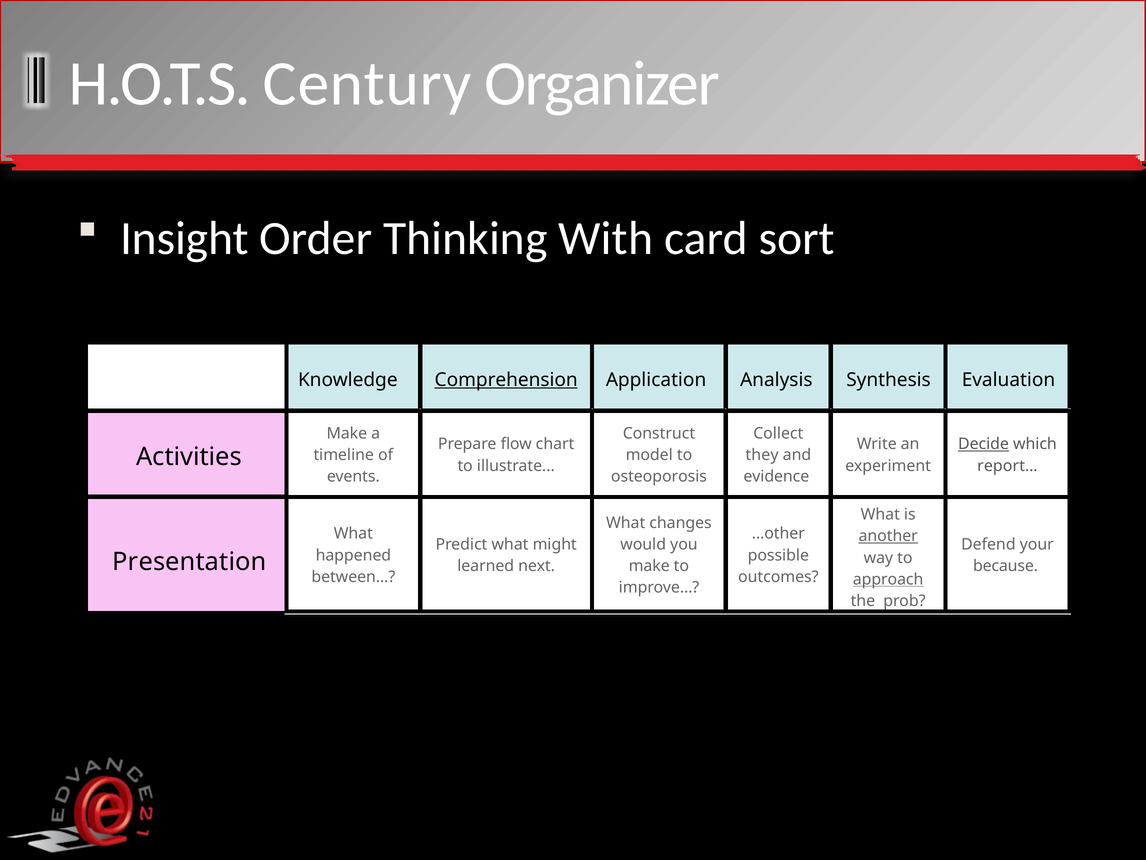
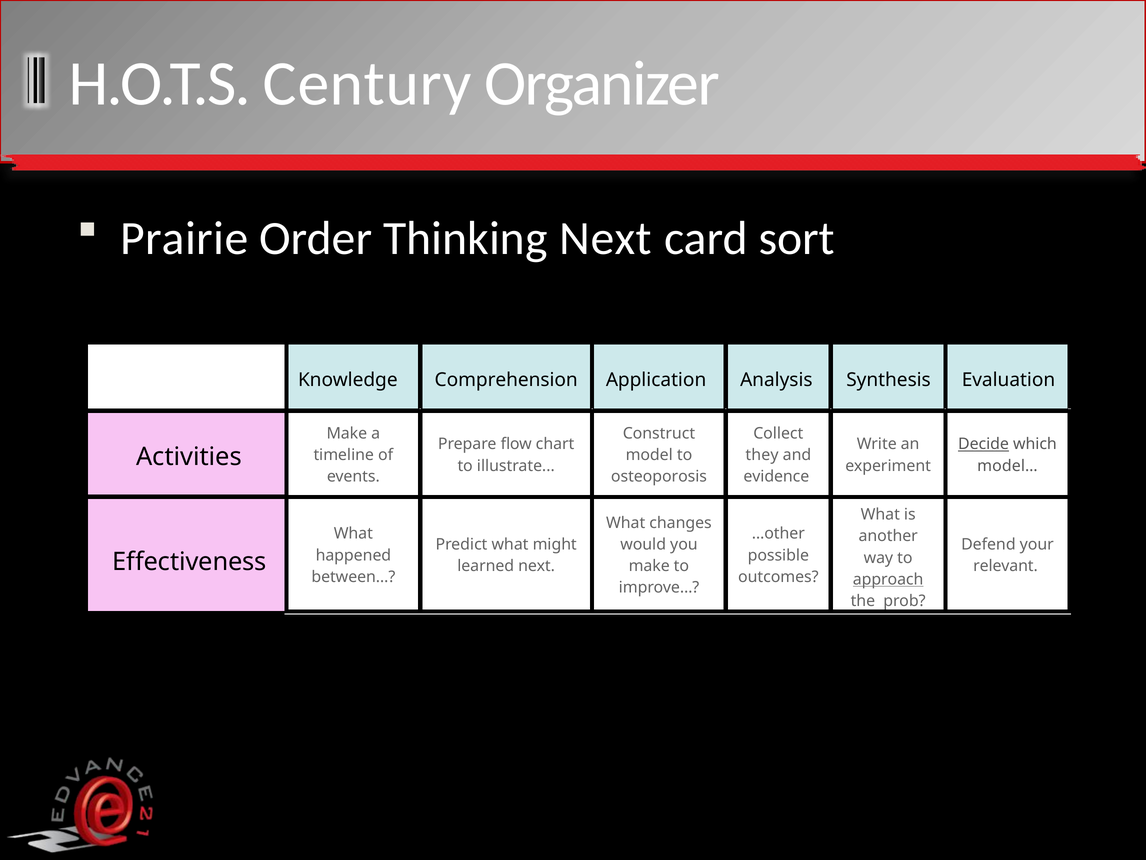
Insight: Insight -> Prairie (184, 238)
Thinking With: With -> Next (606, 238)
Comprehension underline: present -> none (506, 380)
report…: report… -> model… (1007, 466)
another underline: present -> none (888, 536)
Presentation: Presentation -> Effectiveness (190, 562)
because: because -> relevant (1005, 566)
